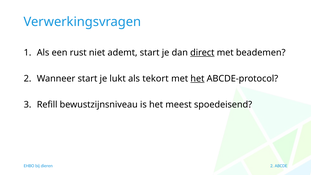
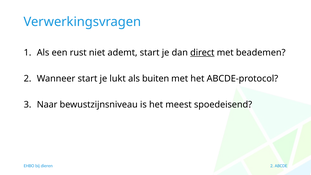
tekort: tekort -> buiten (156, 79)
het underline: present -> none (197, 79)
Refill: Refill -> Naar (47, 105)
